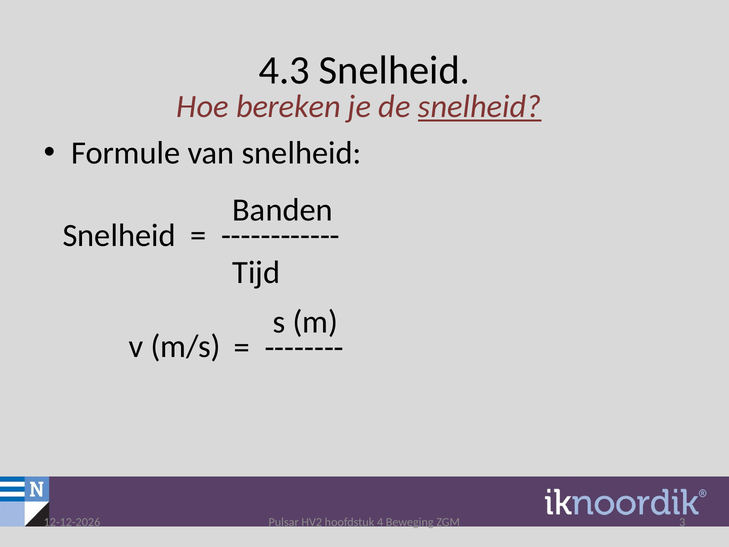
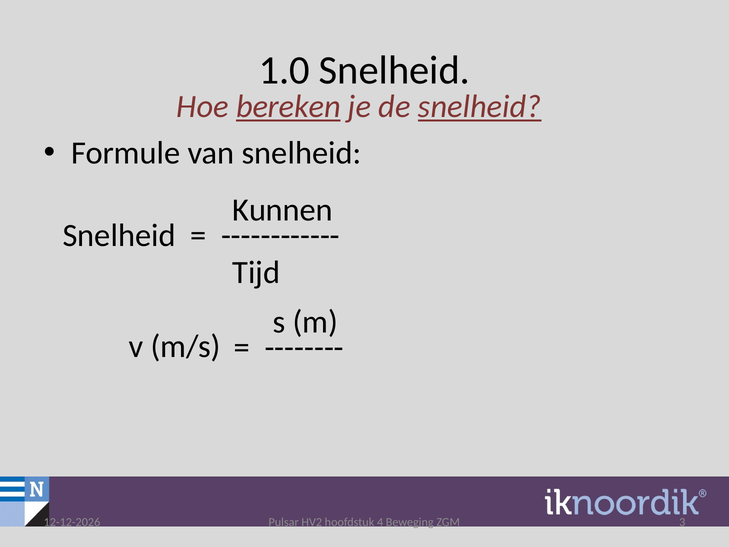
4.3: 4.3 -> 1.0 (284, 70)
bereken underline: none -> present (288, 107)
Banden: Banden -> Kunnen (283, 210)
